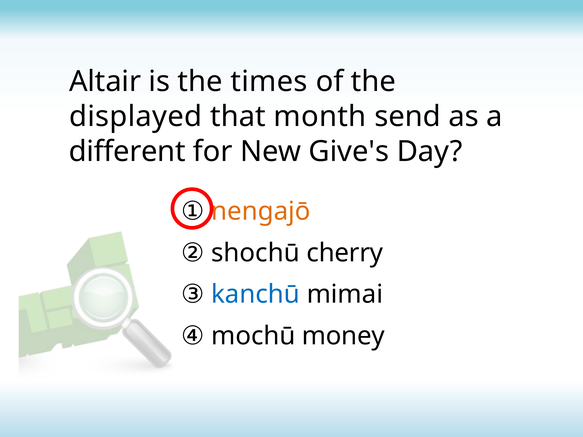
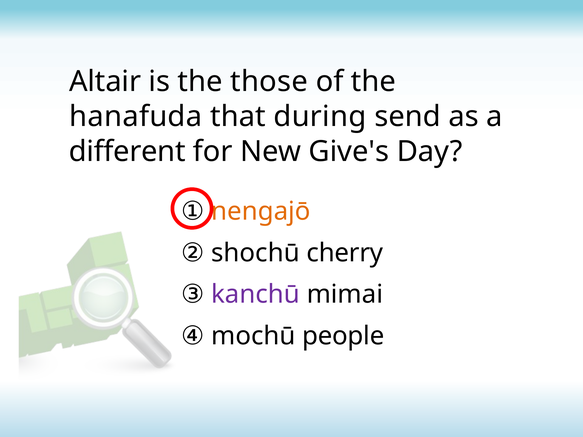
times: times -> those (269, 82)
displayed: displayed -> hanafuda (136, 117)
month: month -> during (320, 117)
kanchū colour: blue -> purple (256, 295)
money: money -> people (343, 336)
